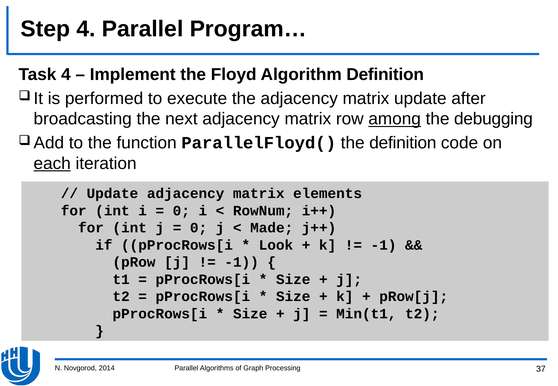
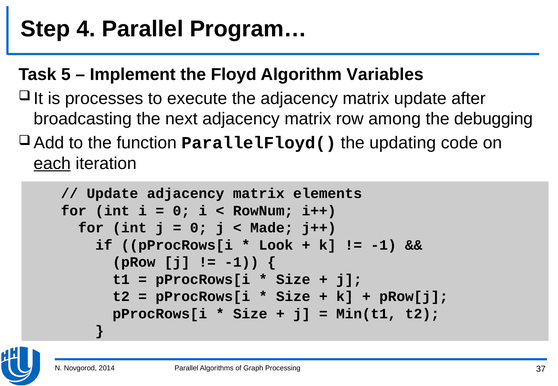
Task 4: 4 -> 5 (66, 74)
Algorithm Definition: Definition -> Variables (385, 74)
performed: performed -> processes (104, 98)
among underline: present -> none (395, 119)
the definition: definition -> updating (403, 143)
